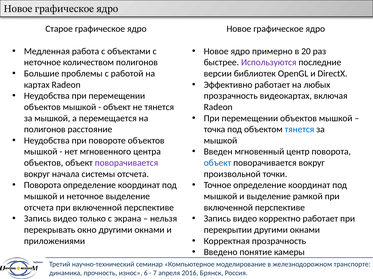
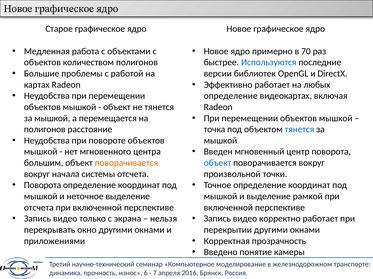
20: 20 -> 70 (306, 51)
неточное: неточное -> объектов (42, 63)
Используются colour: purple -> blue (269, 63)
прозрачность: прозрачность -> определение (231, 96)
объектов: объектов -> большим (44, 163)
поворачивается colour: purple -> orange (126, 163)
